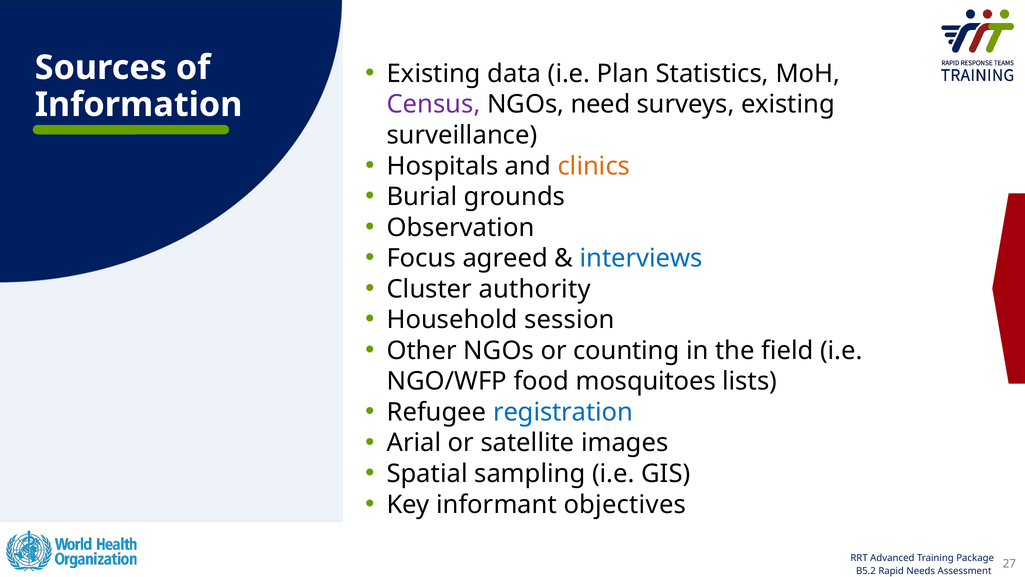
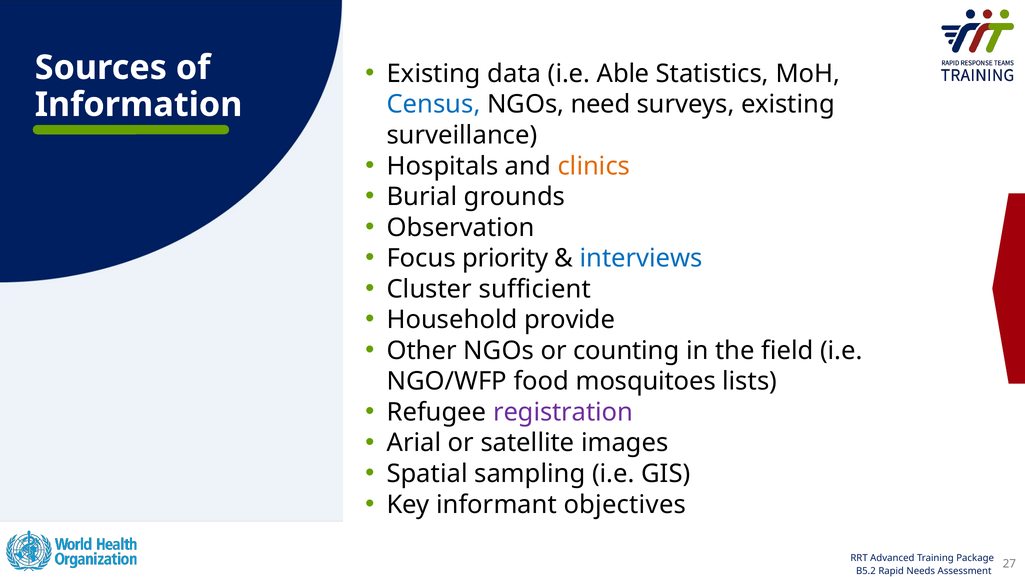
Plan: Plan -> Able (623, 74)
Census colour: purple -> blue (434, 104)
agreed: agreed -> priority (505, 258)
authority: authority -> sufficient (535, 289)
session: session -> provide (570, 320)
registration colour: blue -> purple (563, 412)
